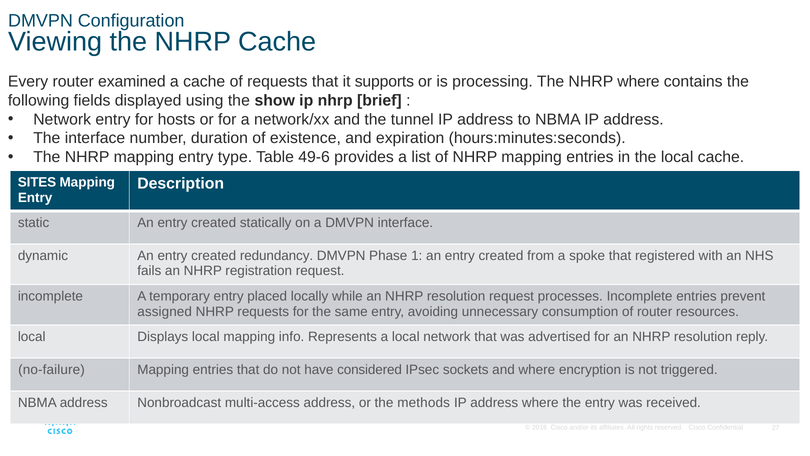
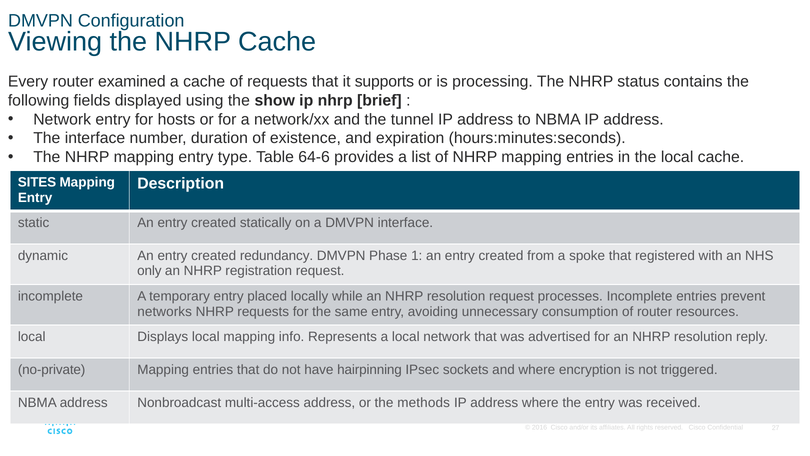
NHRP where: where -> status (638, 81)
49-6: 49-6 -> 64-6 (314, 157)
fails: fails -> only (149, 271)
assigned: assigned -> networks (165, 311)
no-failure: no-failure -> no-private (52, 370)
considered: considered -> hairpinning (370, 370)
